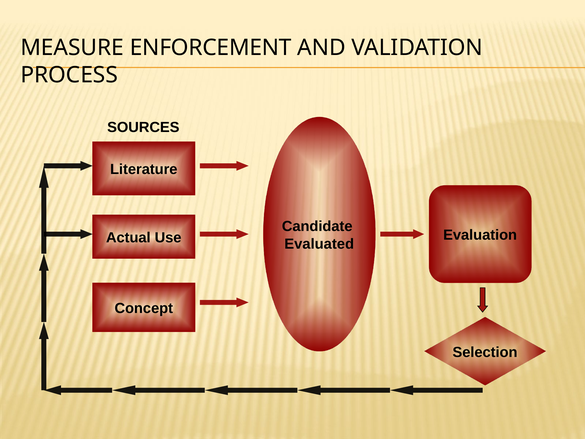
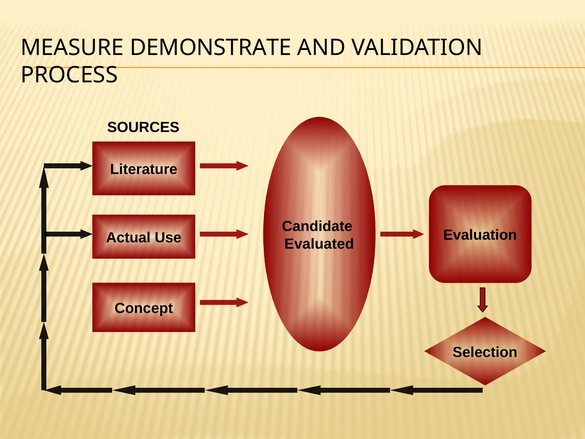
ENFORCEMENT: ENFORCEMENT -> DEMONSTRATE (211, 48)
